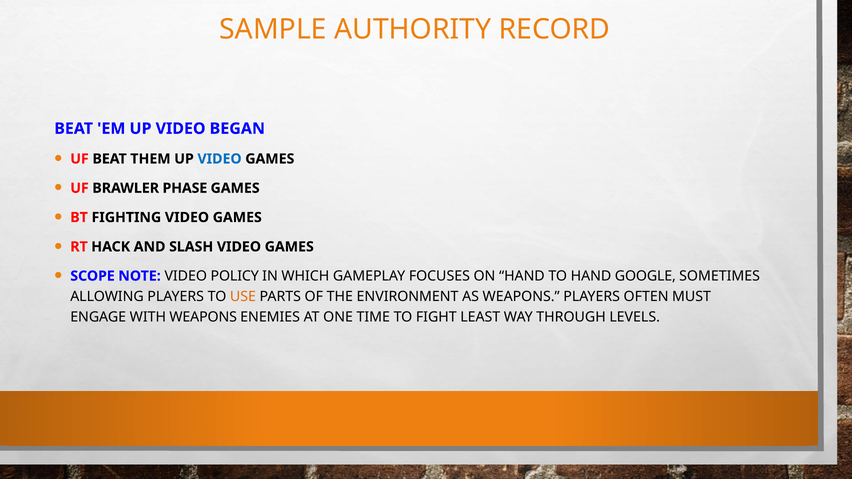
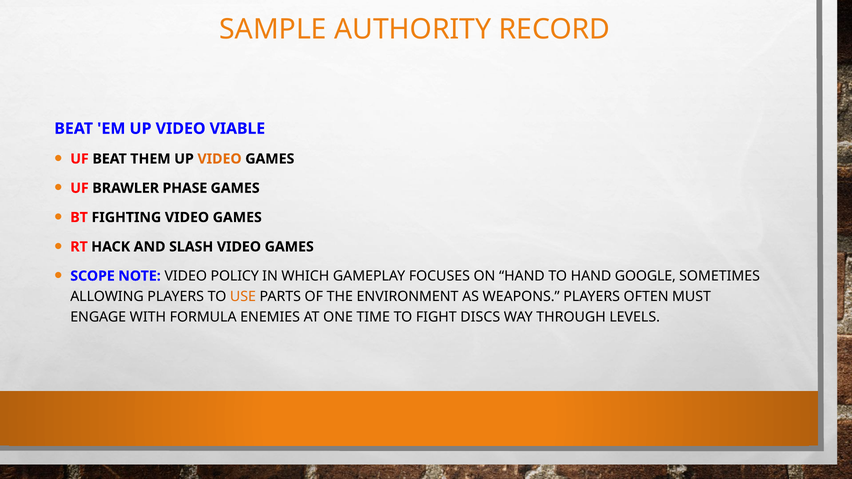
BEGAN: BEGAN -> VIABLE (237, 129)
VIDEO colour: blue -> orange (220, 159)
WITH WEAPONS: WEAPONS -> FORMULA (203, 317)
LEAST: LEAST -> DISCS (480, 317)
